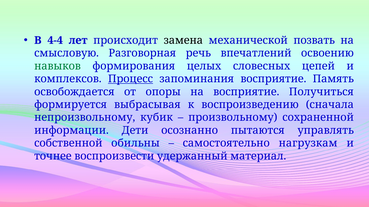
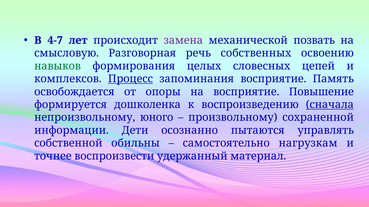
4-4: 4-4 -> 4-7 (55, 40)
замена colour: black -> purple (183, 40)
впечатлений: впечатлений -> собственных (256, 53)
Получиться: Получиться -> Повышение (321, 92)
выбрасывая: выбрасывая -> дошколенка (147, 105)
сначала underline: none -> present (330, 105)
кубик: кубик -> юного (157, 118)
